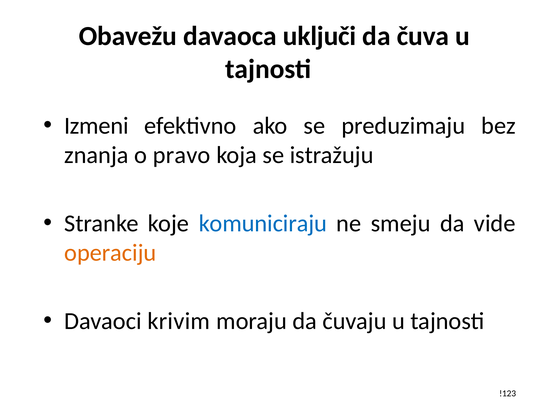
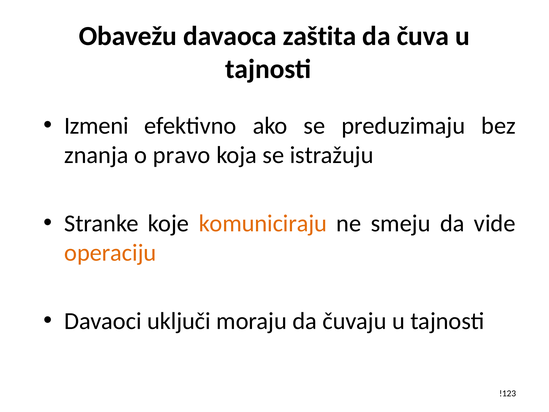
uključi: uključi -> zaštita (320, 36)
komuniciraju colour: blue -> orange (263, 223)
krivim: krivim -> uključi (179, 321)
